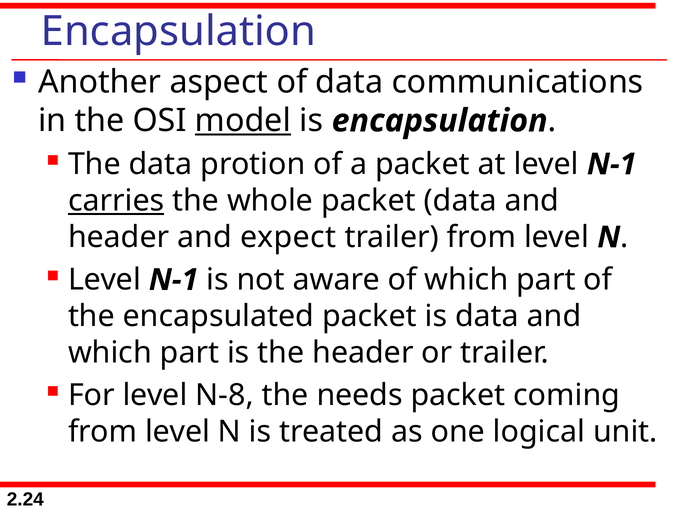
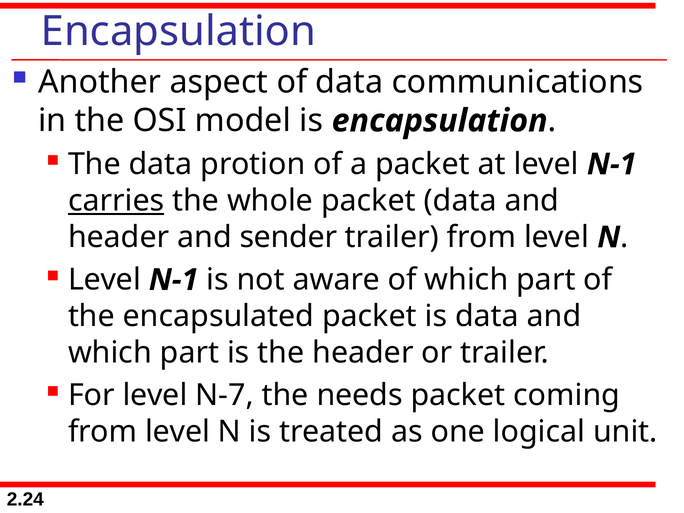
model underline: present -> none (243, 121)
expect: expect -> sender (288, 237)
N-8: N-8 -> N-7 (225, 395)
